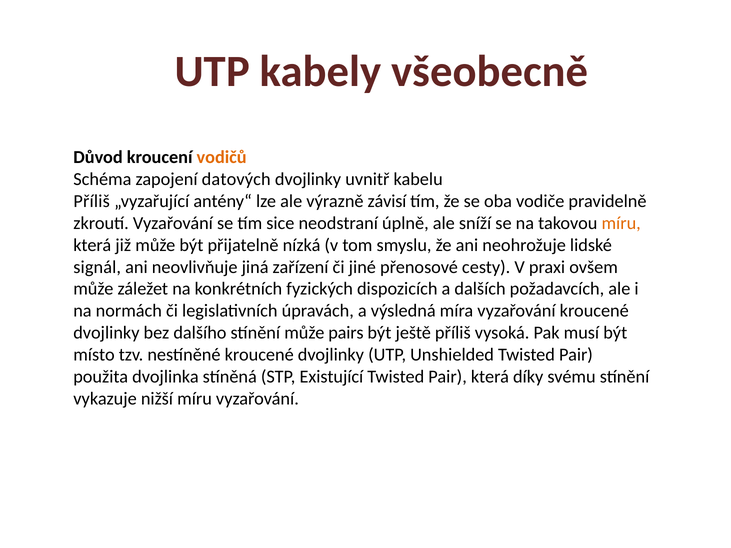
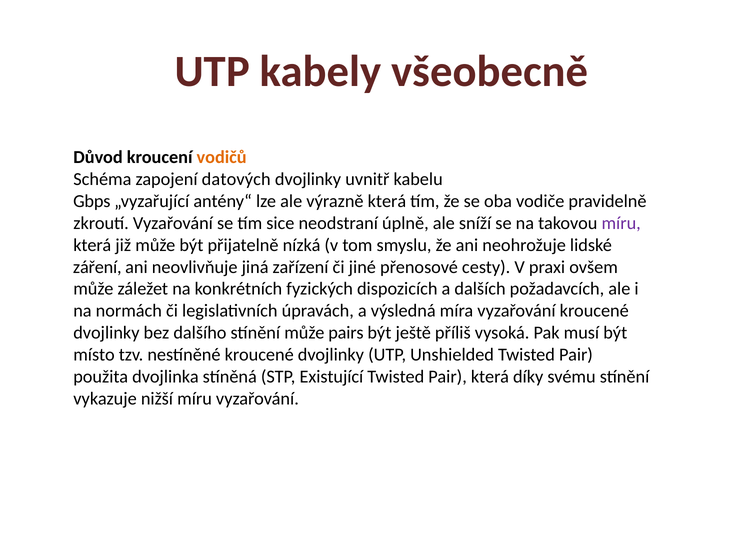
Příliš: Příliš -> Gbps (92, 201)
výrazně závisí: závisí -> která (387, 201)
míru colour: orange -> purple (621, 223)
signál: signál -> záření (97, 267)
